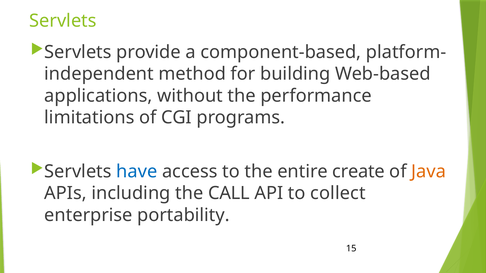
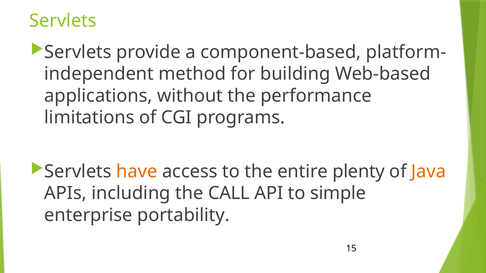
have colour: blue -> orange (137, 172)
create: create -> plenty (359, 172)
collect: collect -> simple (338, 193)
